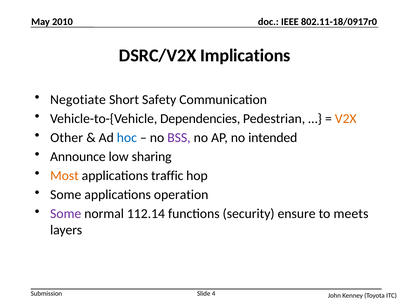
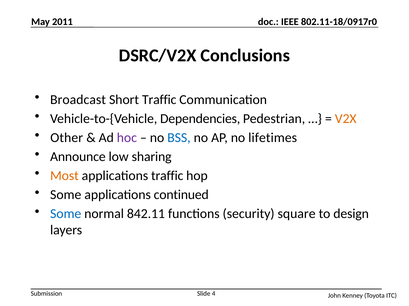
2010: 2010 -> 2011 (62, 22)
Implications: Implications -> Conclusions (245, 56)
Negotiate: Negotiate -> Broadcast (78, 100)
Short Safety: Safety -> Traffic (159, 100)
hoc colour: blue -> purple (127, 138)
BSS colour: purple -> blue (179, 138)
intended: intended -> lifetimes (273, 138)
operation: operation -> continued (181, 195)
Some colour: purple -> blue (66, 214)
112.14: 112.14 -> 842.11 (146, 214)
ensure: ensure -> square (297, 214)
meets: meets -> design (351, 214)
